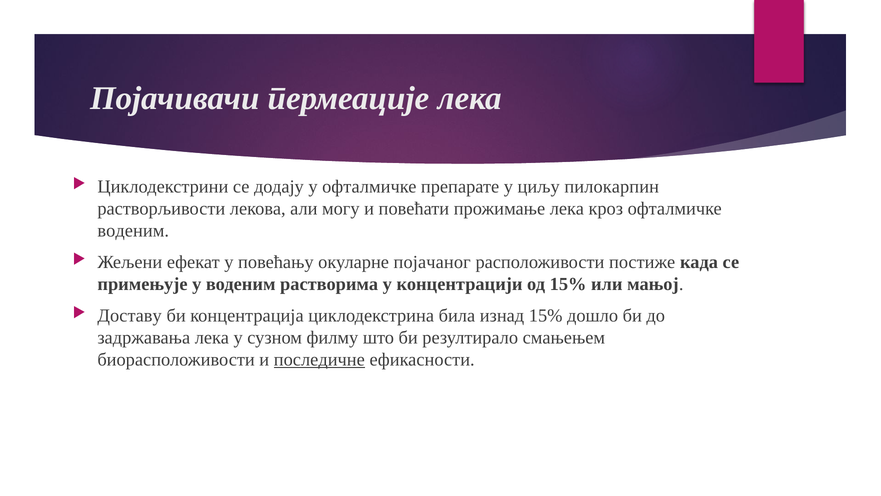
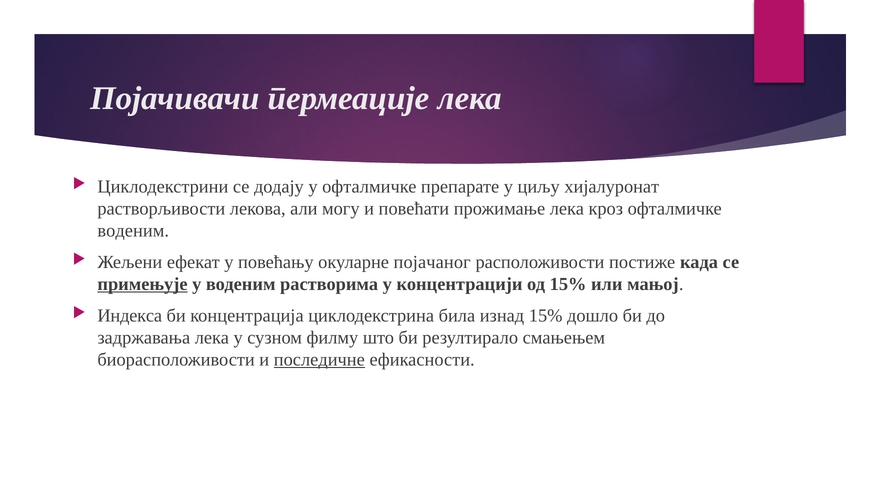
пилокарпин: пилокарпин -> хијалуронат (612, 187)
примењује underline: none -> present (142, 284)
Доставу: Доставу -> Индекса (130, 315)
